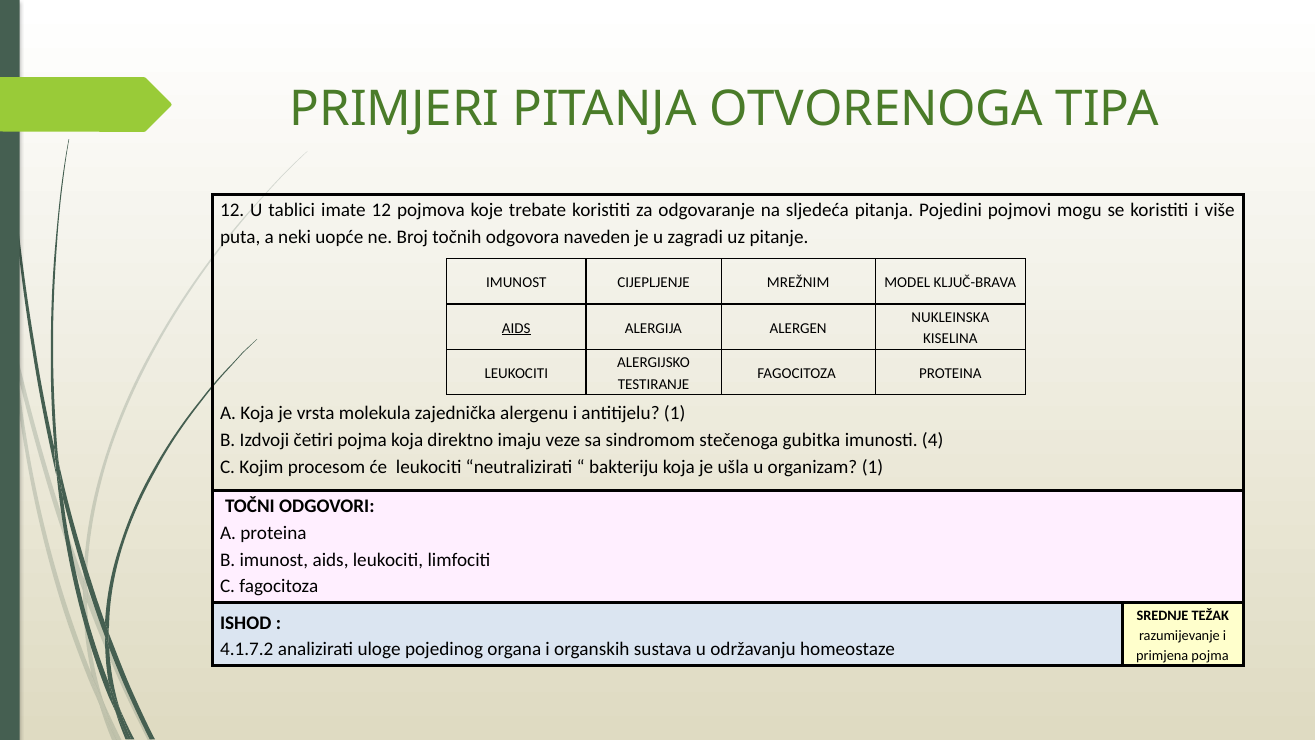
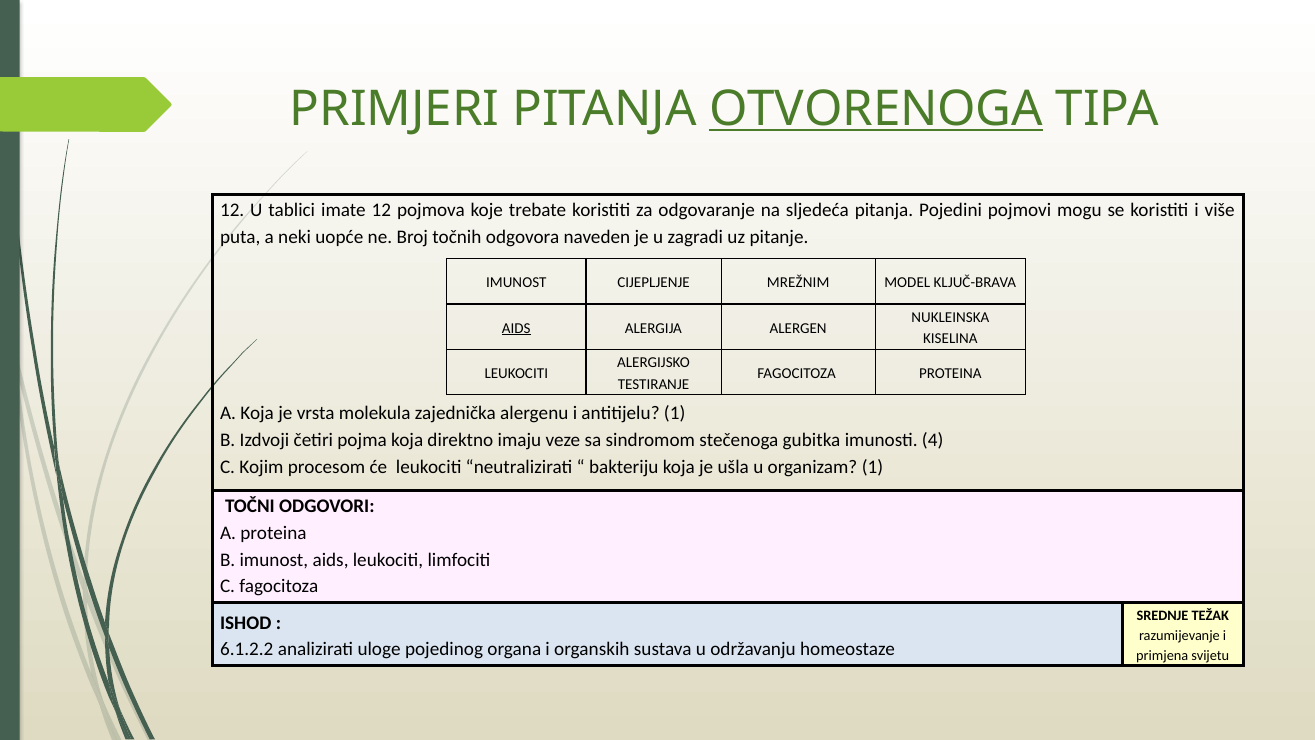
OTVORENOGA underline: none -> present (876, 109)
4.1.7.2: 4.1.7.2 -> 6.1.2.2 (247, 649)
primjena pojma: pojma -> svijetu (1210, 655)
